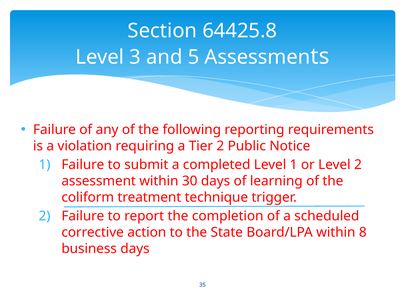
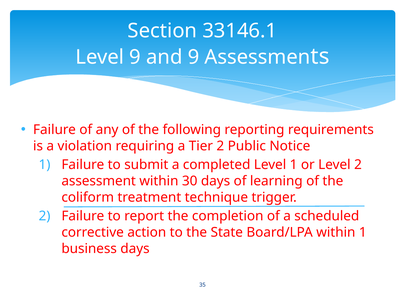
64425.8: 64425.8 -> 33146.1 (240, 31)
Level 3: 3 -> 9 (135, 57)
and 5: 5 -> 9 (194, 57)
within 8: 8 -> 1 (363, 232)
